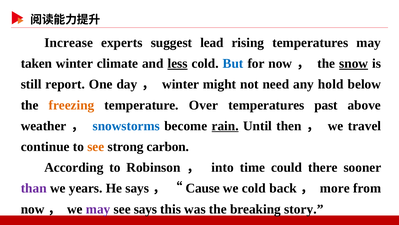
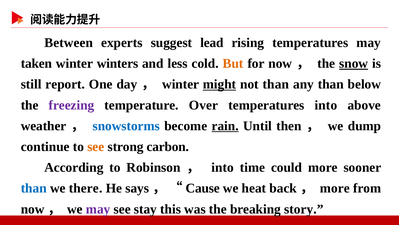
Increase: Increase -> Between (69, 43)
climate: climate -> winters (118, 63)
less underline: present -> none (178, 63)
But colour: blue -> orange (233, 63)
might underline: none -> present (219, 84)
not need: need -> than (276, 84)
any hold: hold -> than (331, 84)
freezing colour: orange -> purple (72, 105)
temperatures past: past -> into (326, 105)
travel: travel -> dump (365, 126)
could there: there -> more (323, 167)
than colour: purple -> blue (34, 188)
years: years -> there (86, 188)
we cold: cold -> heat (254, 188)
see says: says -> stay (145, 209)
